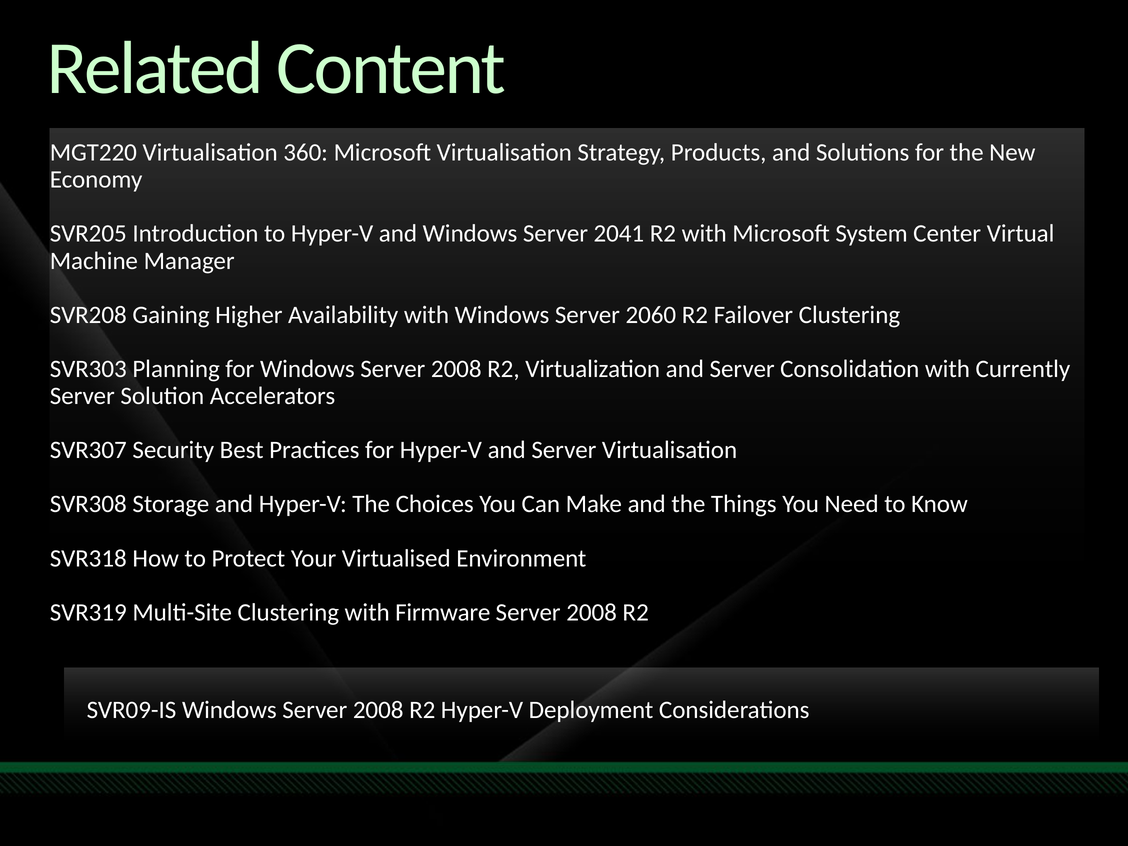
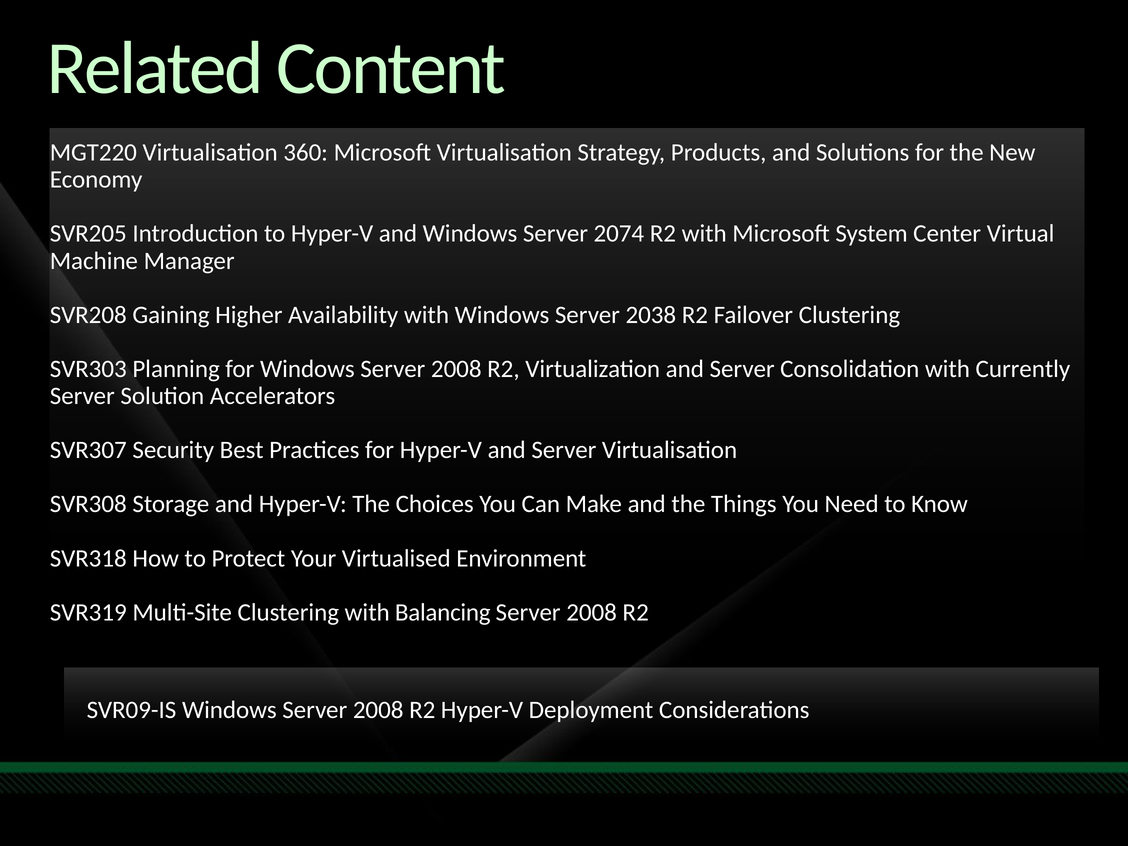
2041: 2041 -> 2074 (619, 234)
2060: 2060 -> 2038 (651, 315)
Firmware: Firmware -> Balancing (443, 612)
